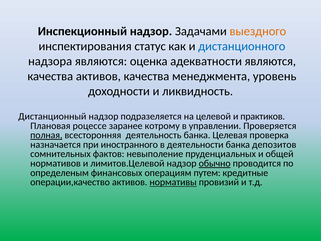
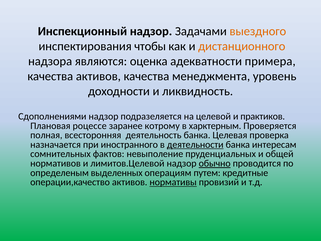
статус: статус -> чтобы (150, 46)
дистанционного colour: blue -> orange (242, 46)
адекватности являются: являются -> примера (270, 61)
Дистанционный: Дистанционный -> Сдополнениями (52, 116)
управлении: управлении -> харктерным (215, 126)
полная underline: present -> none (46, 135)
деятельности underline: none -> present (195, 144)
депозитов: депозитов -> интересам (274, 144)
финансовых: финансовых -> выделенных (117, 173)
